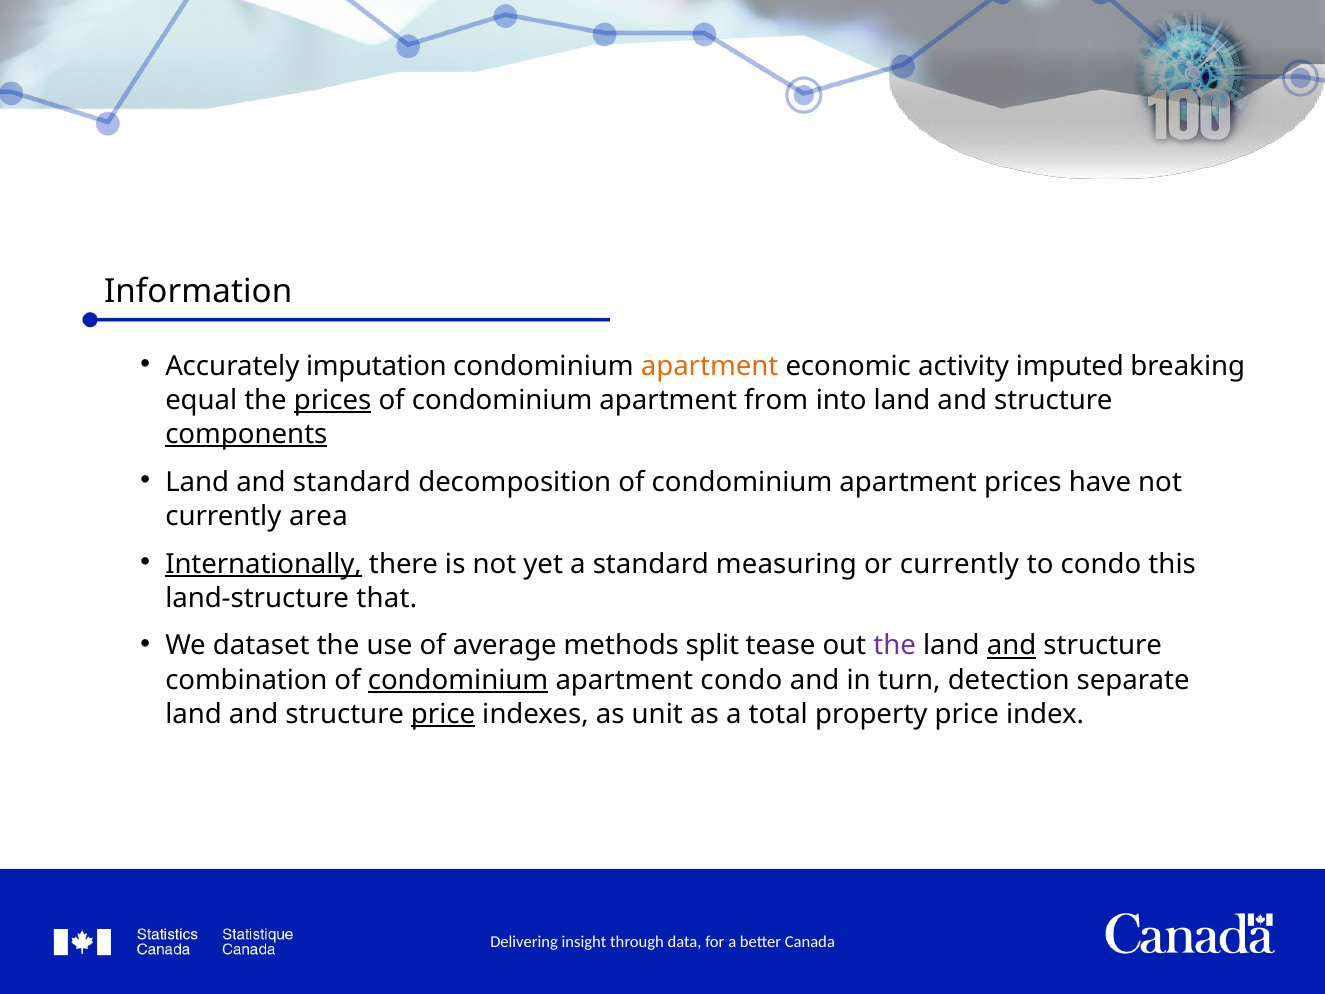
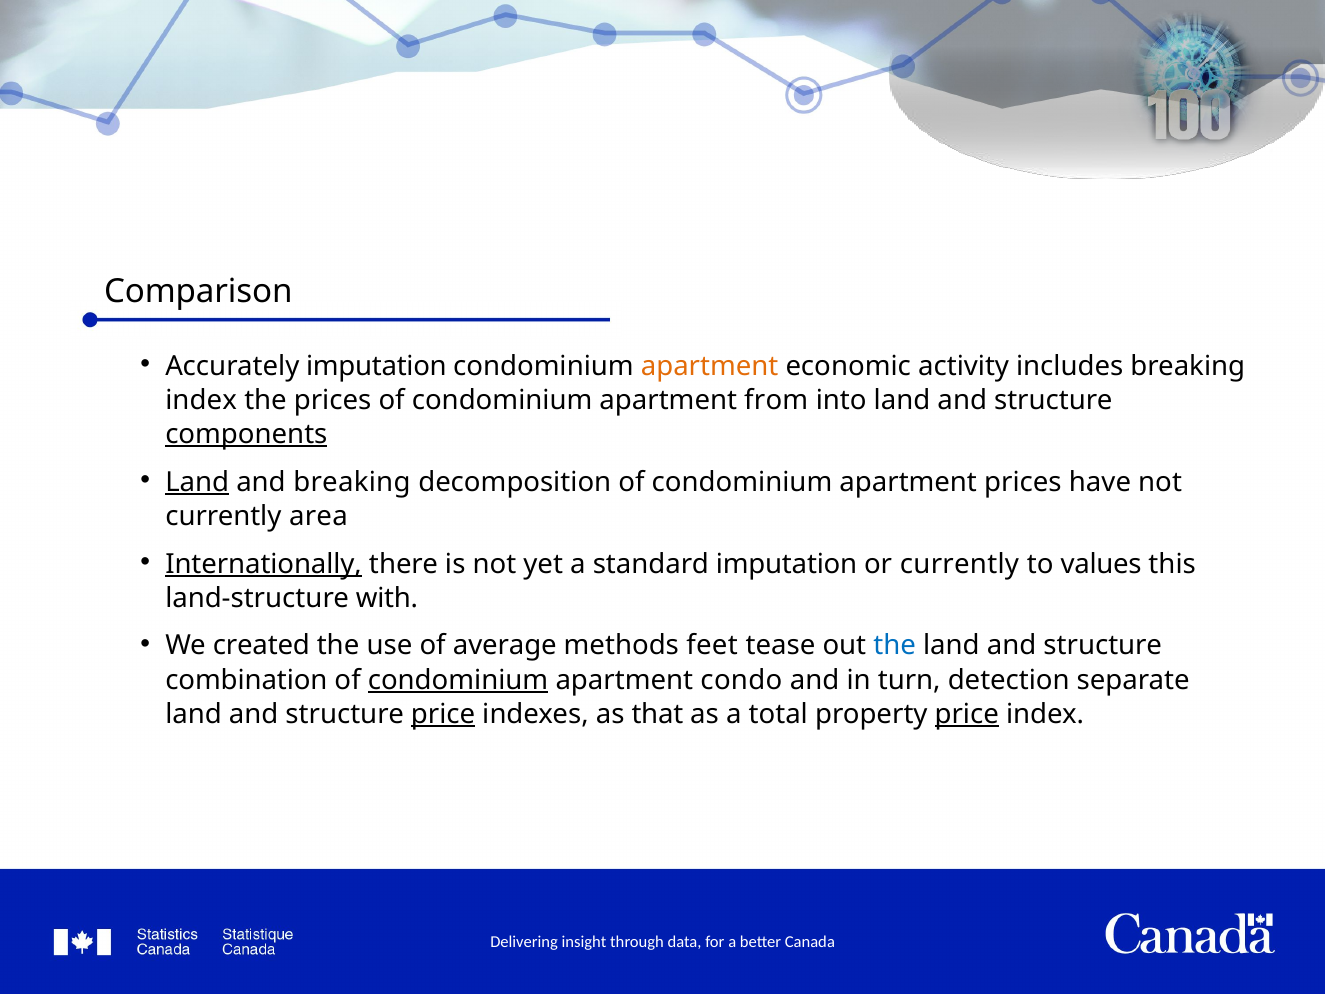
Information: Information -> Comparison (198, 292)
imputed: imputed -> includes (1070, 366)
equal: equal -> index (201, 400)
prices underline: present -> none (333, 400)
Land underline: none -> present (197, 482)
and standard: standard -> breaking (352, 482)
standard measuring: measuring -> imputation (787, 564)
to condo: condo -> values (1101, 564)
that: that -> with (387, 598)
dataset: dataset -> created (261, 646)
split: split -> feet (712, 646)
the colour: purple -> blue (895, 646)
and underline: present -> none (1012, 646)
unit: unit -> that (657, 714)
price underline: none -> present (967, 714)
